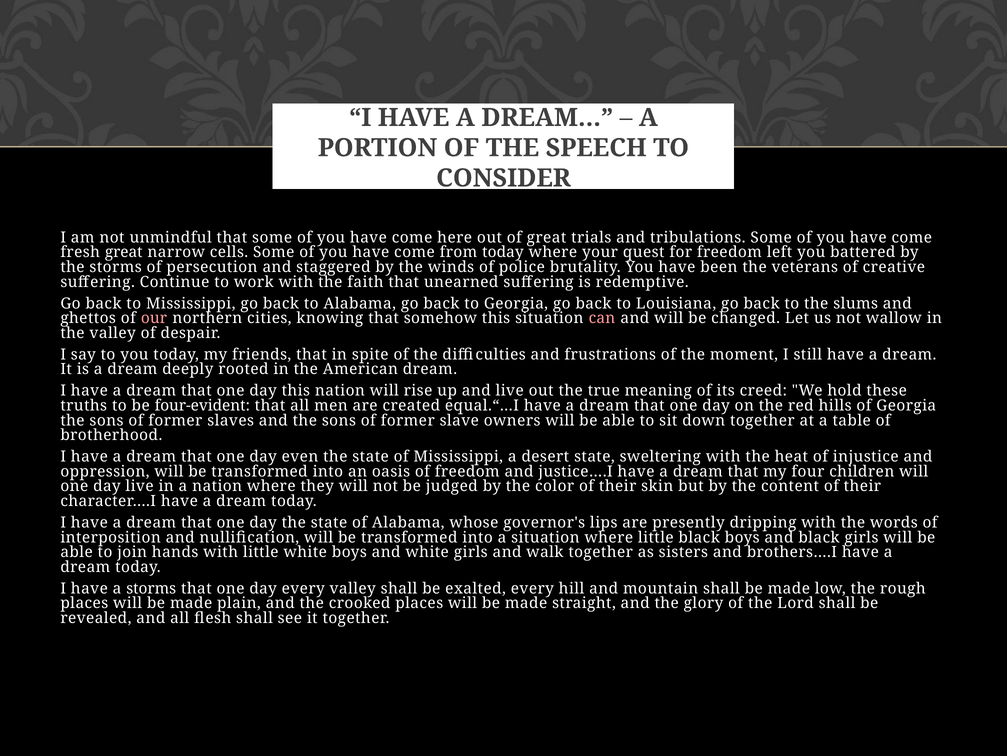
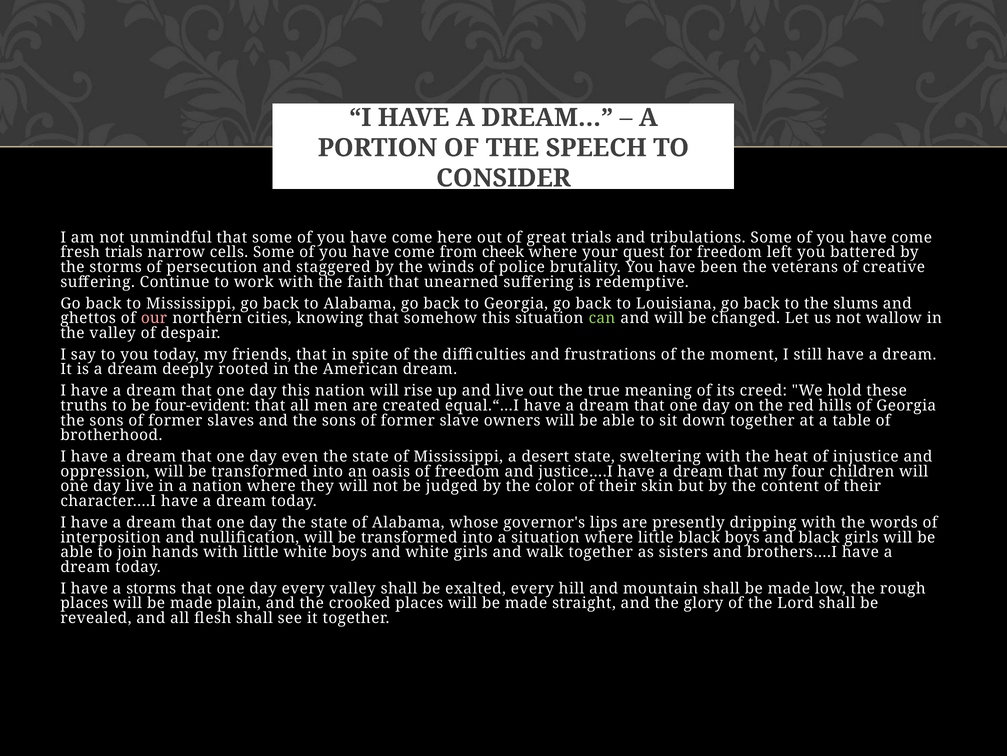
fresh great: great -> trials (124, 252)
from today: today -> cheek (503, 252)
can colour: pink -> light green (602, 318)
